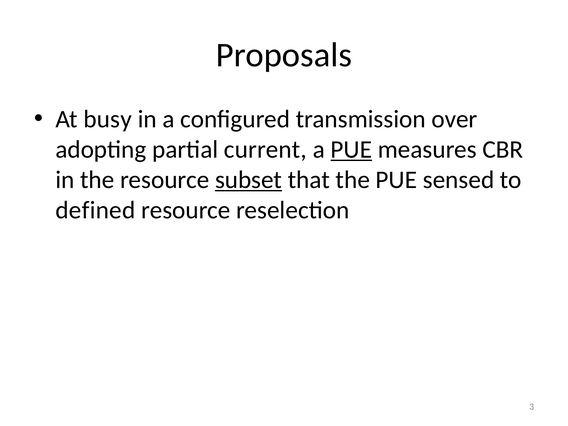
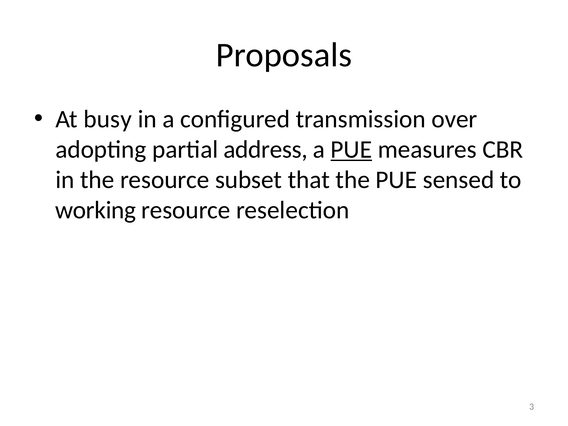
current: current -> address (266, 150)
subset underline: present -> none (249, 180)
defined: defined -> working (96, 210)
